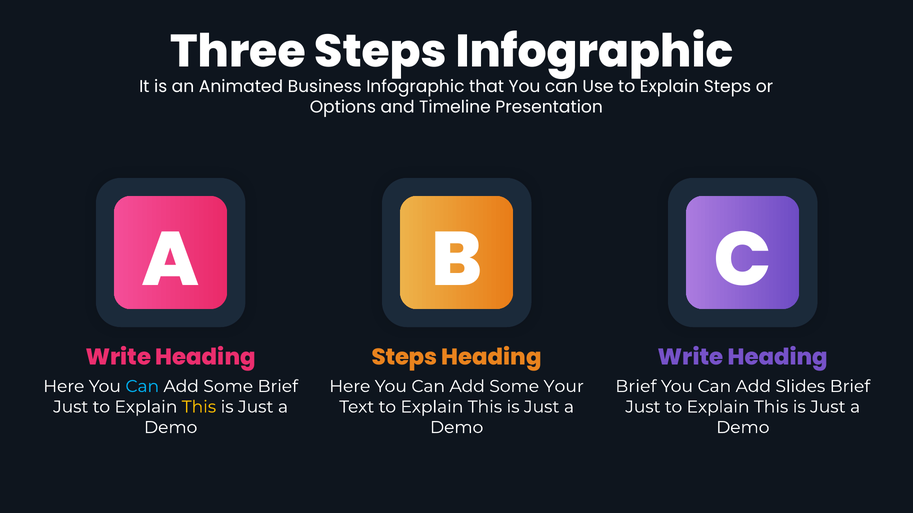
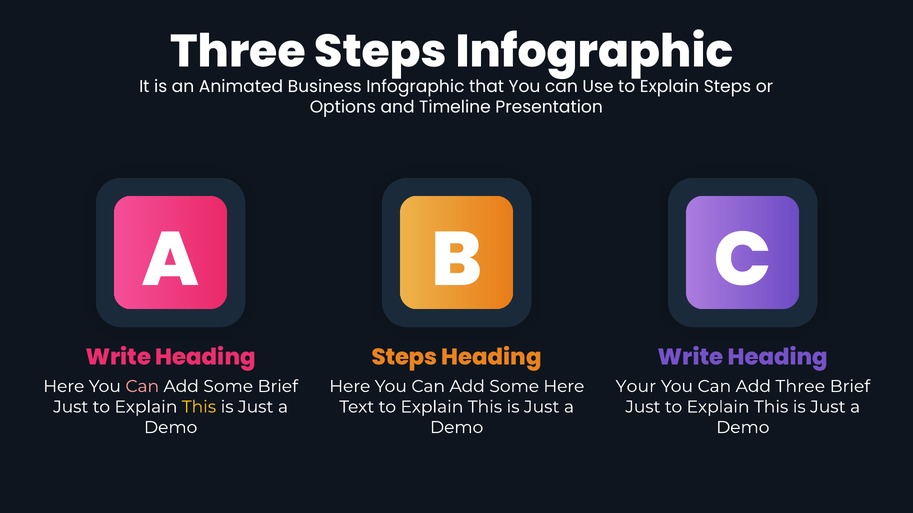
Can colour: light blue -> pink (142, 387)
Some Your: Your -> Here (564, 387)
Brief: Brief -> Your (636, 387)
Add Slides: Slides -> Three (800, 387)
